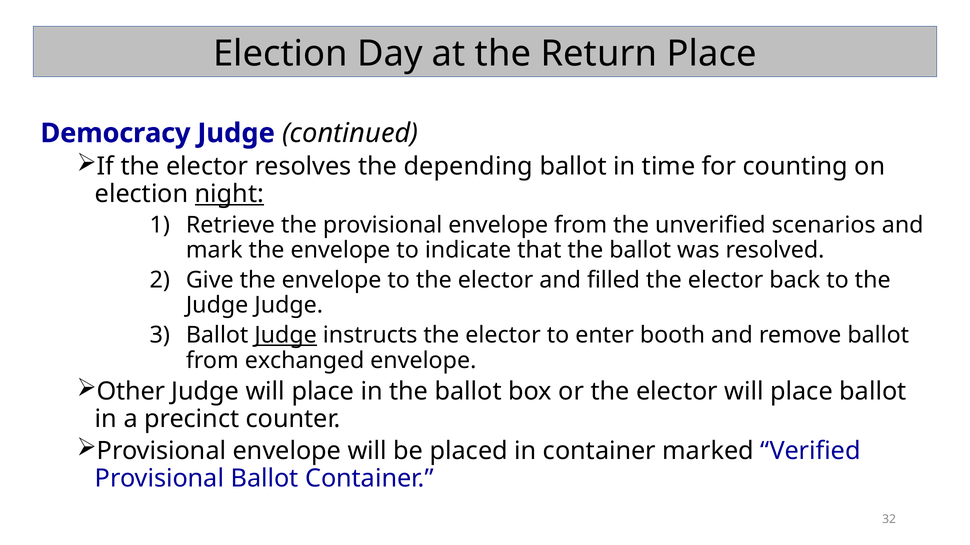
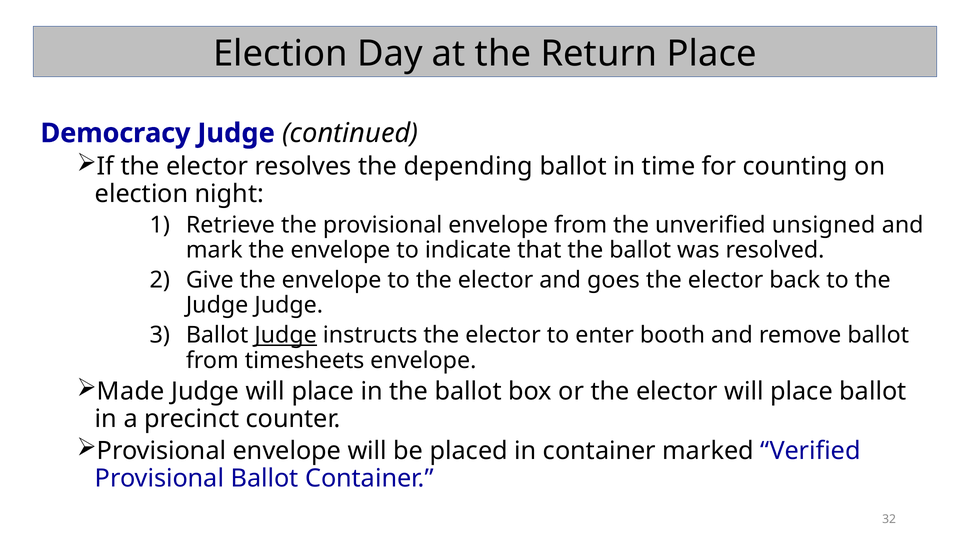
night underline: present -> none (229, 194)
scenarios: scenarios -> unsigned (824, 225)
filled: filled -> goes (613, 280)
exchanged: exchanged -> timesheets (305, 361)
Other: Other -> Made (131, 392)
